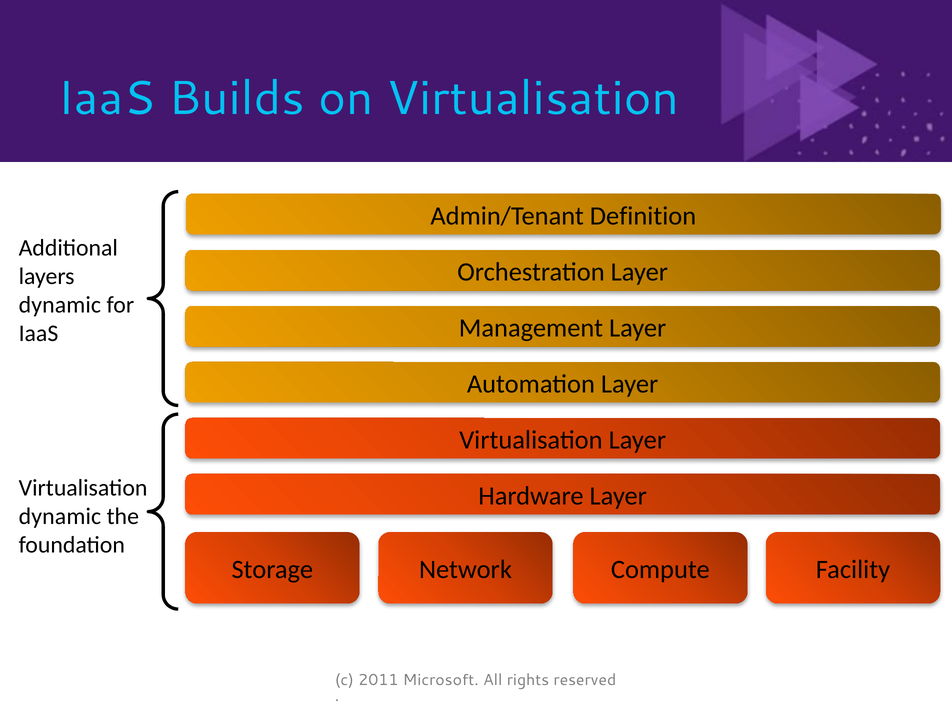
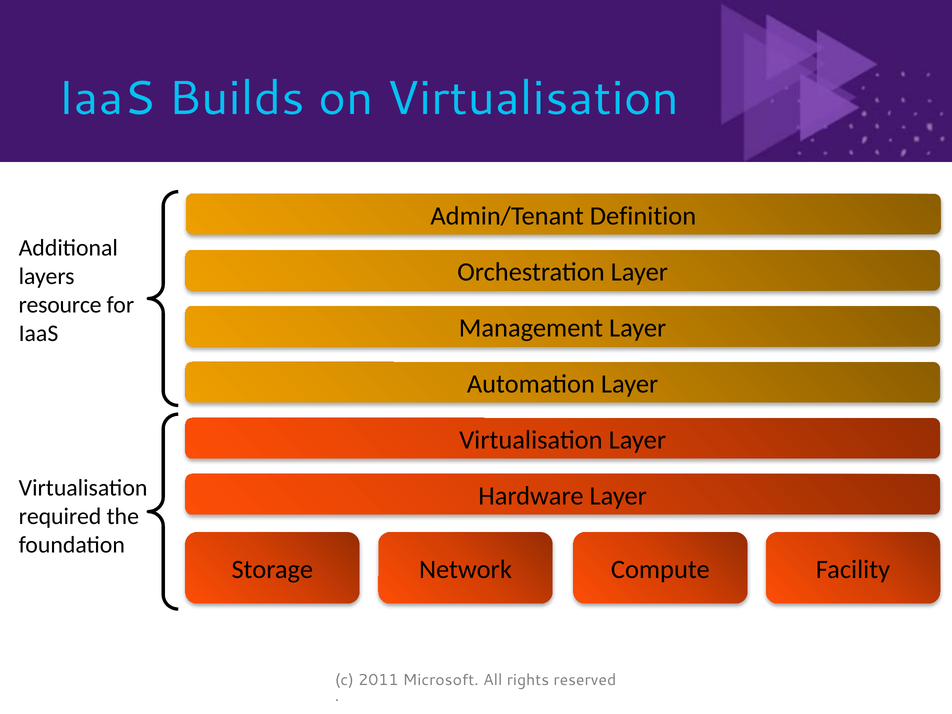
dynamic: dynamic -> resource (60, 305)
dynamic: dynamic -> required (60, 516)
